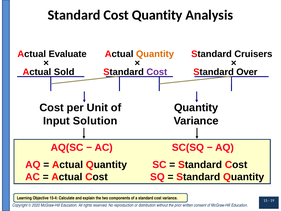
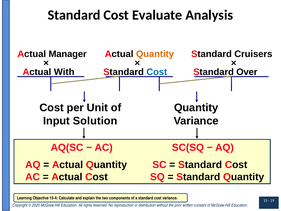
Cost Quantity: Quantity -> Evaluate (157, 15)
Evaluate: Evaluate -> Manager (68, 54)
Sold: Sold -> With (64, 72)
Cost colour: purple -> blue (157, 72)
